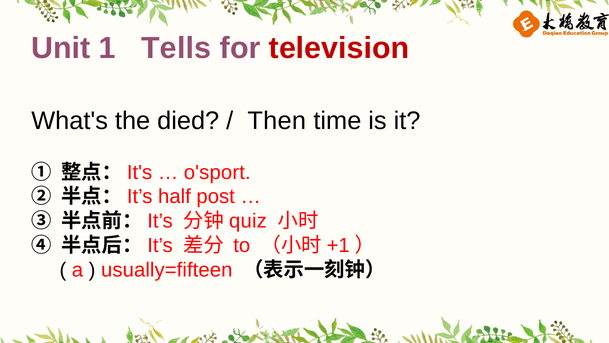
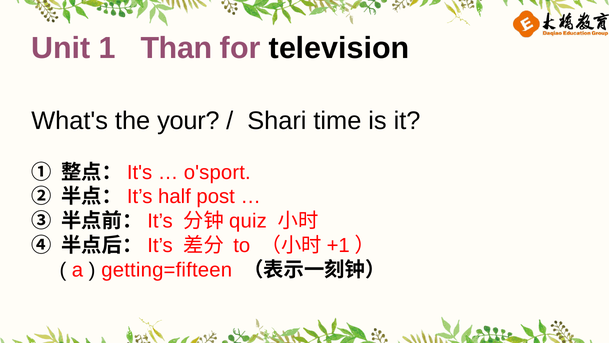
Tells: Tells -> Than (176, 48)
television colour: red -> black (339, 48)
died: died -> your (188, 121)
Then: Then -> Shari (277, 121)
usually=fifteen: usually=fifteen -> getting=fifteen (167, 270)
